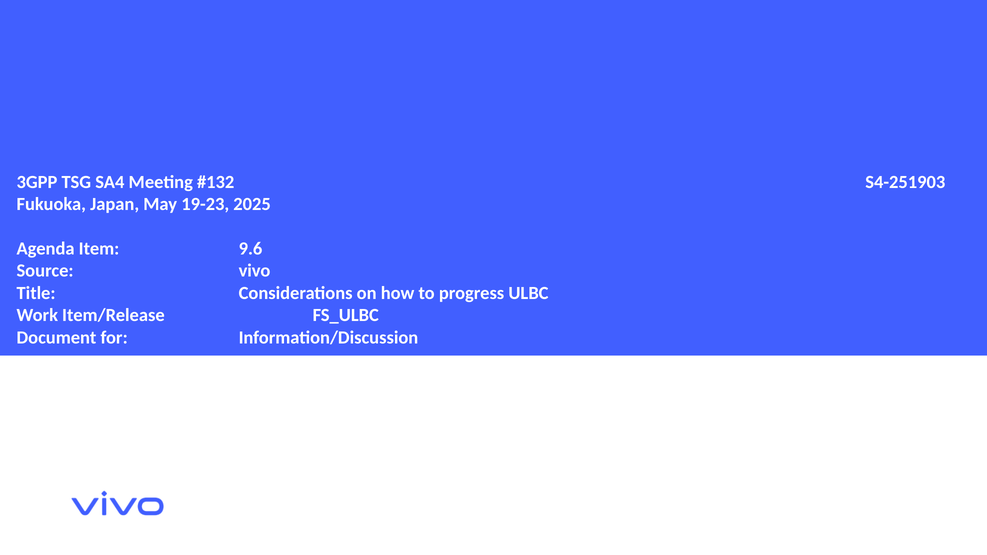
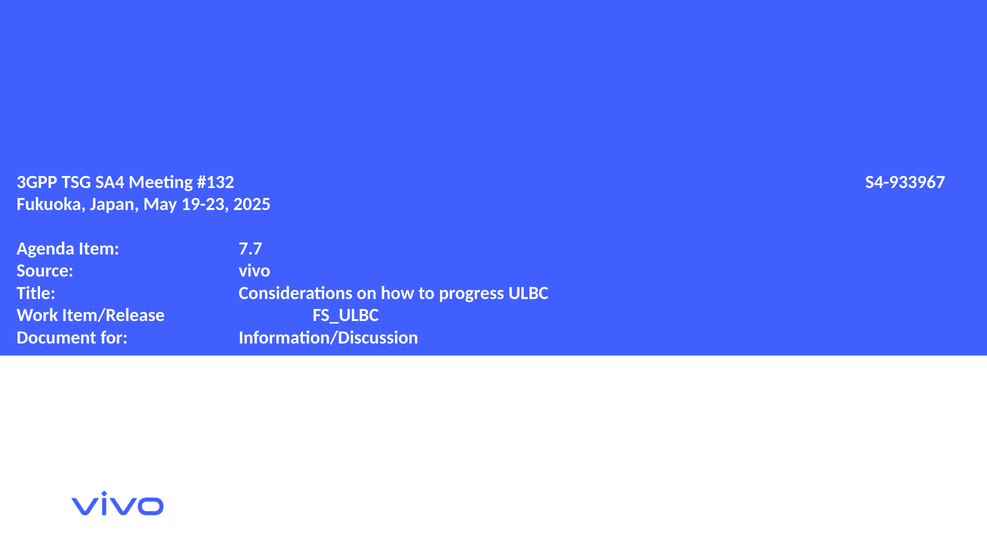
S4-251903: S4-251903 -> S4-933967 (905, 182)
9.6: 9.6 -> 7.7 (251, 249)
